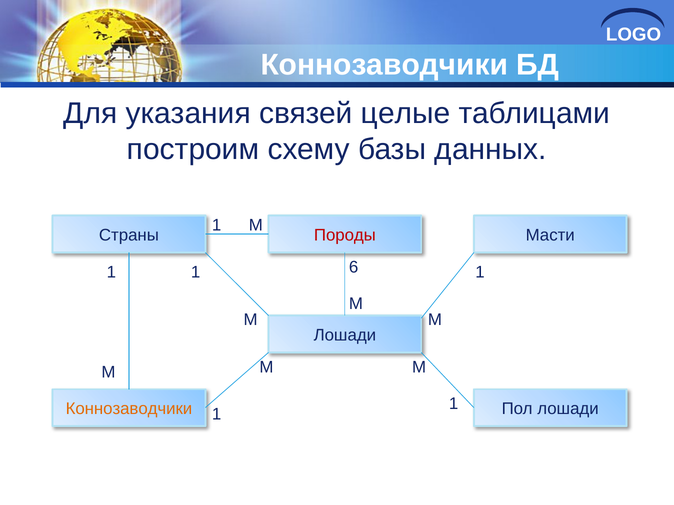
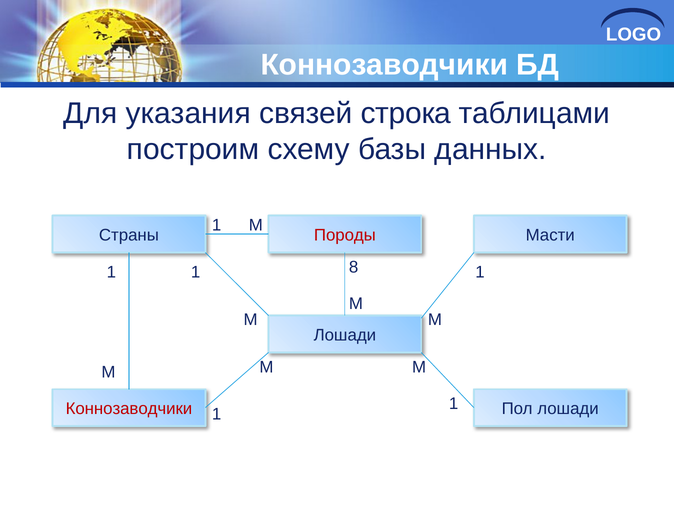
целые: целые -> строка (406, 113)
6: 6 -> 8 (354, 267)
Коннозаводчики colour: orange -> red (129, 409)
